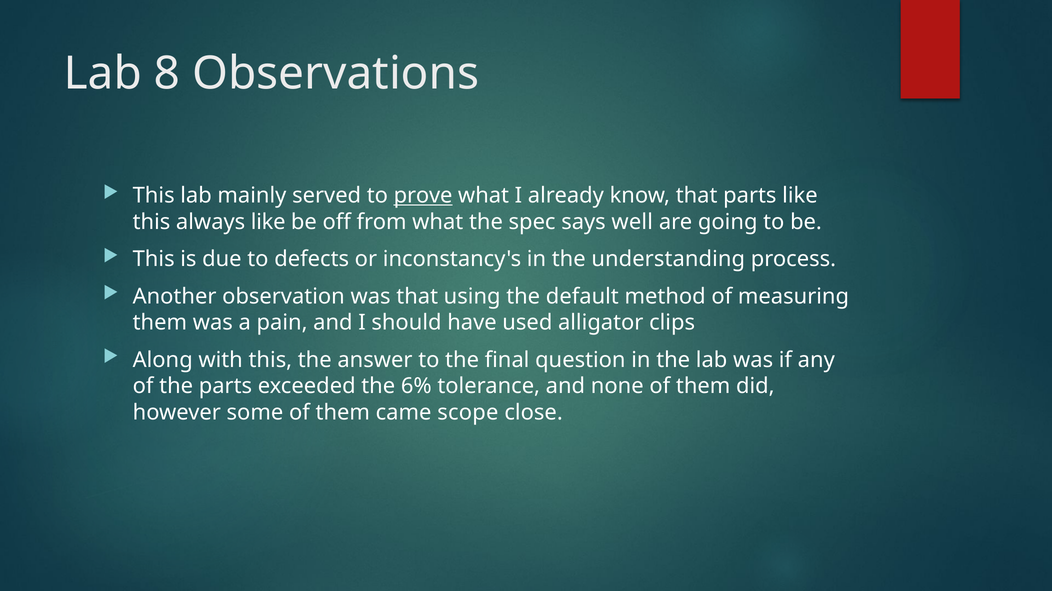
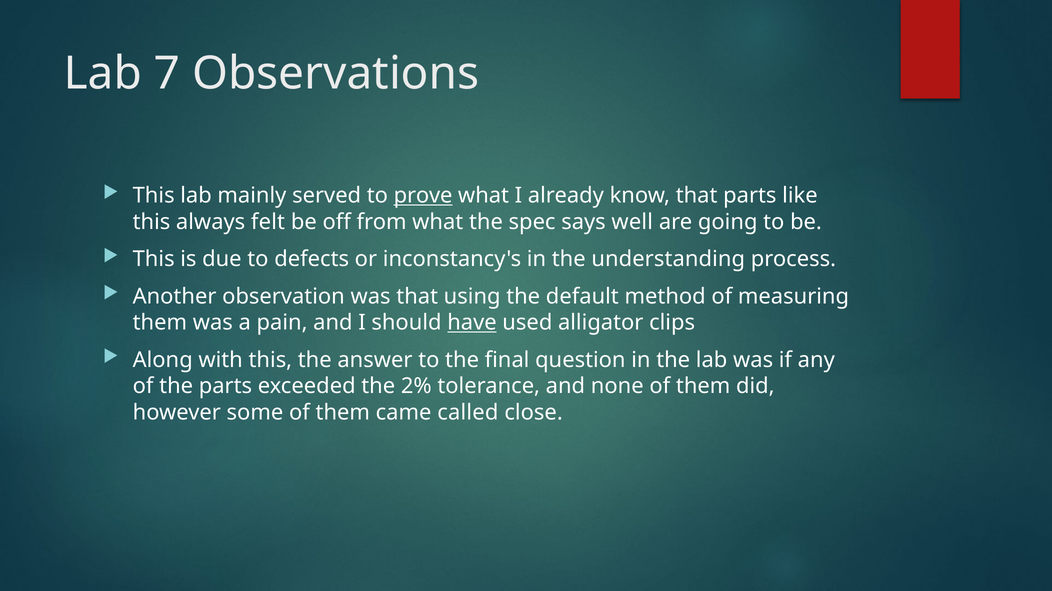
8: 8 -> 7 (167, 74)
always like: like -> felt (268, 222)
have underline: none -> present (472, 323)
6%: 6% -> 2% (416, 387)
scope: scope -> called (468, 413)
